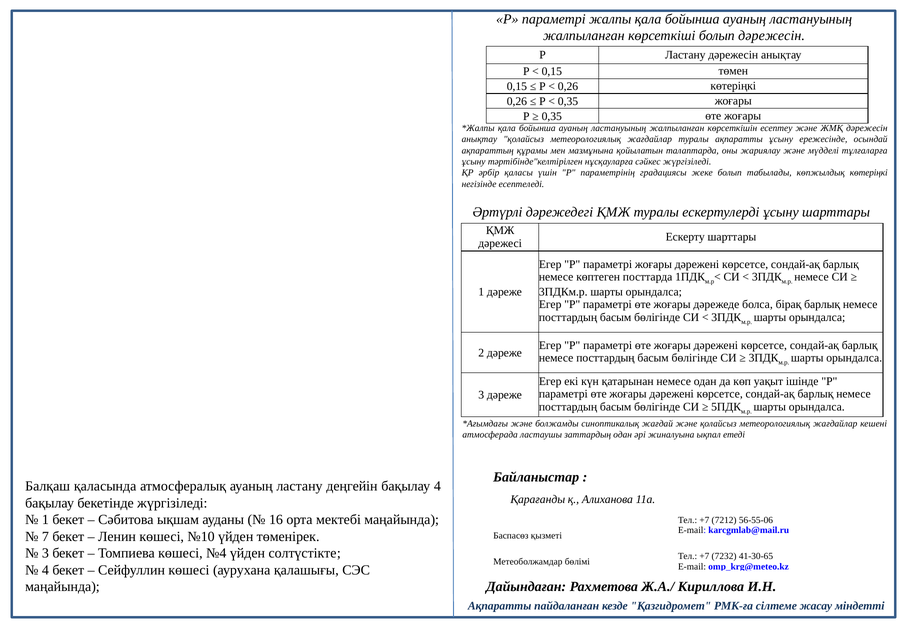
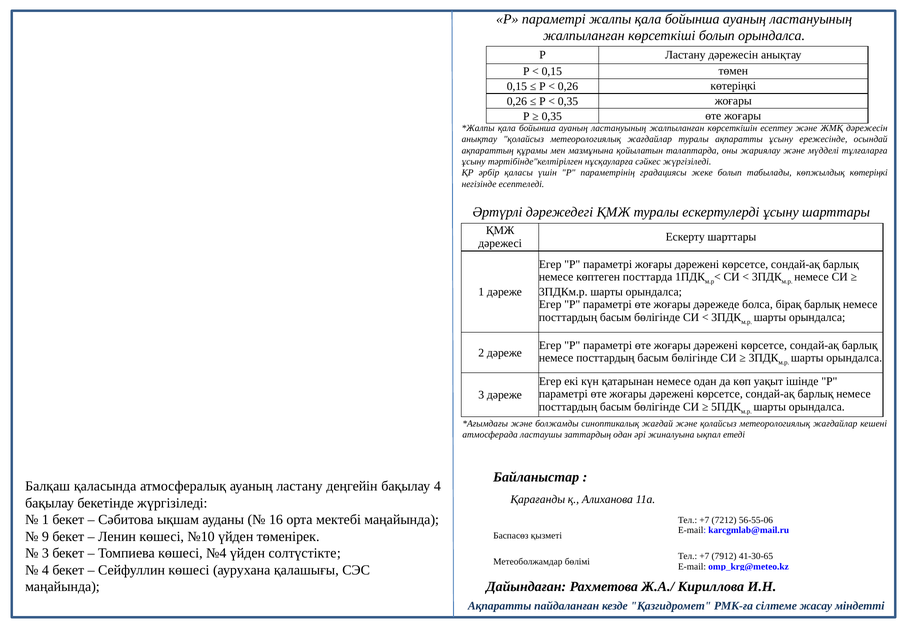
болып дәрежесін: дәрежесін -> орындалса (772, 36)
7: 7 -> 9 (45, 536)
7232: 7232 -> 7912 (724, 556)
